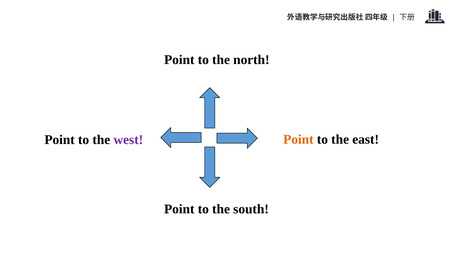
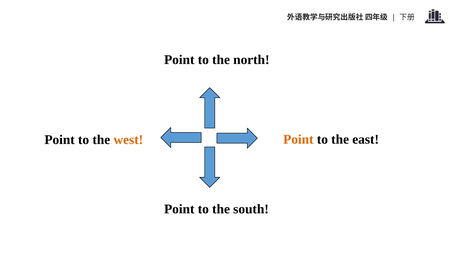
west colour: purple -> orange (128, 140)
